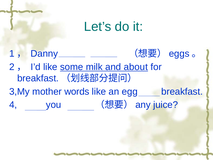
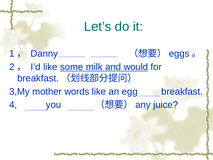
about: about -> would (136, 67)
